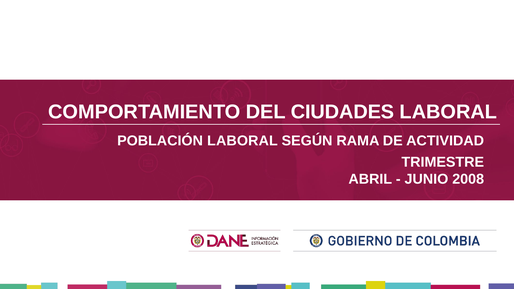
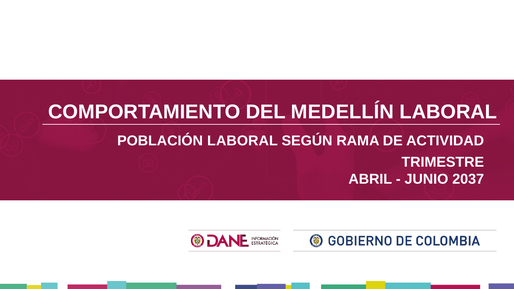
CIUDADES: CIUDADES -> MEDELLÍN (342, 112)
2008: 2008 -> 2037 (468, 179)
